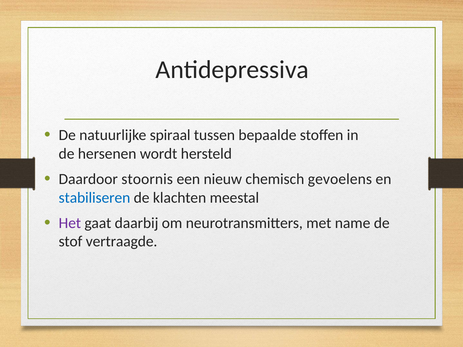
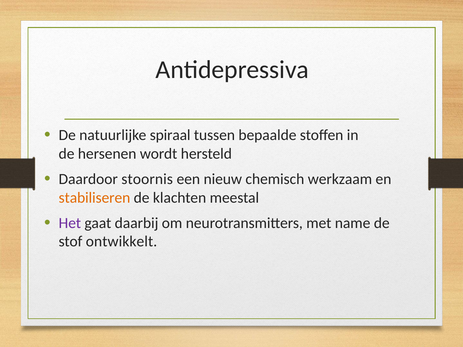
gevoelens: gevoelens -> werkzaam (340, 179)
stabiliseren colour: blue -> orange (94, 198)
vertraagde: vertraagde -> ontwikkelt (121, 242)
